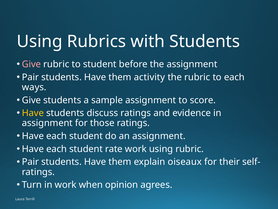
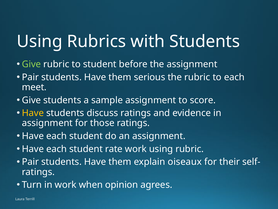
Give colour: pink -> light green (31, 64)
activity: activity -> serious (150, 77)
ways: ways -> meet (34, 87)
